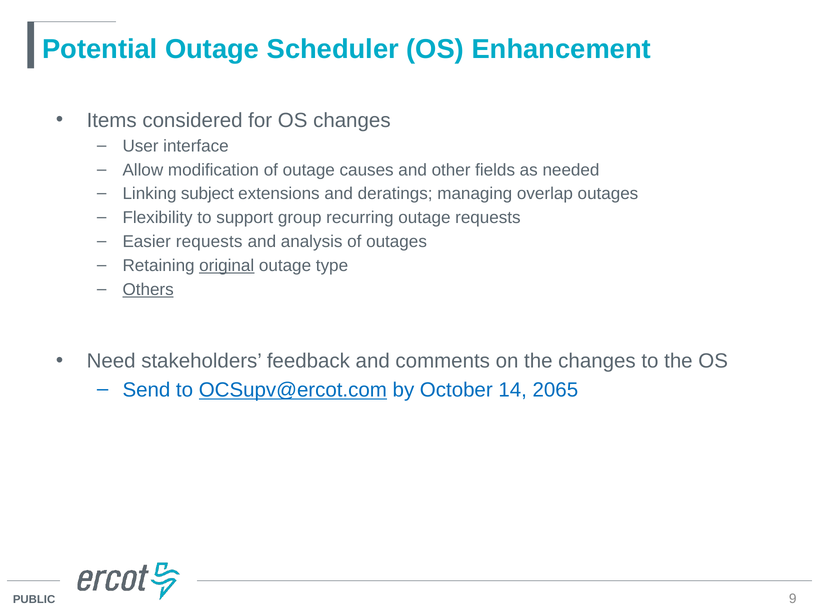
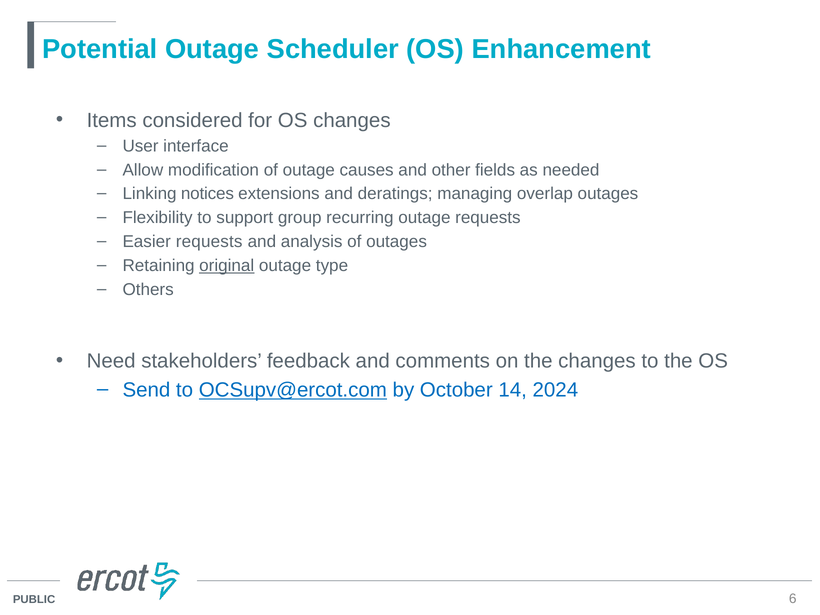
subject: subject -> notices (207, 194)
Others underline: present -> none (148, 290)
2065: 2065 -> 2024 (555, 390)
9: 9 -> 6 (793, 599)
